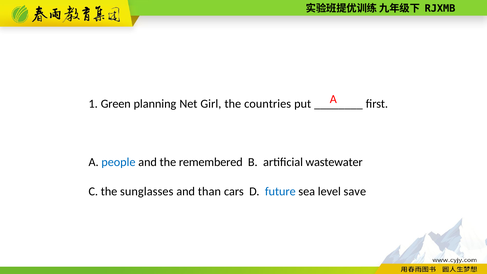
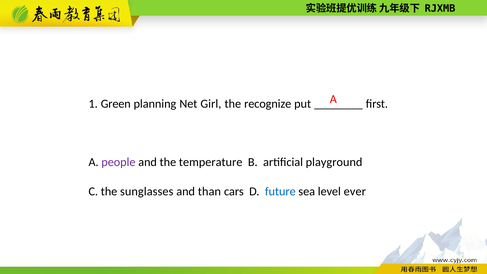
countries: countries -> recognize (268, 104)
people colour: blue -> purple (118, 162)
remembered: remembered -> temperature (211, 162)
wastewater: wastewater -> playground (334, 162)
save: save -> ever (355, 191)
